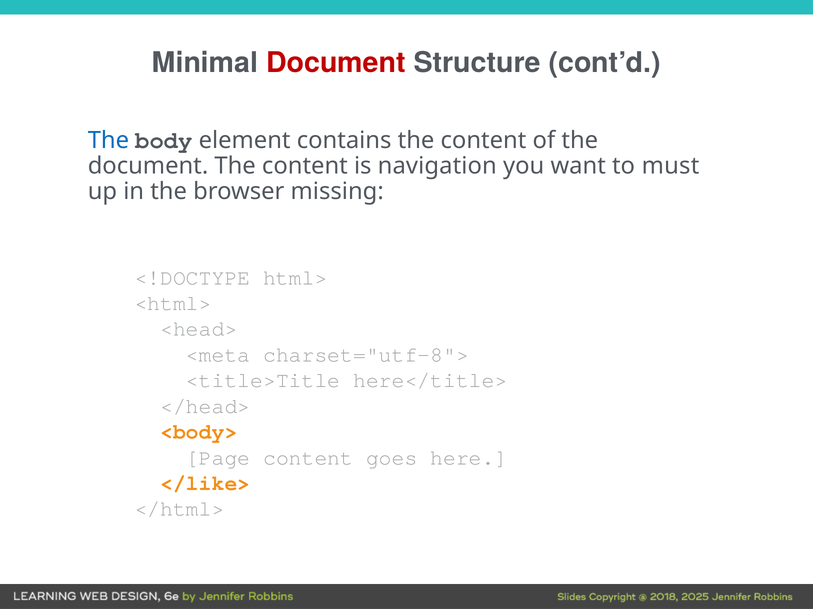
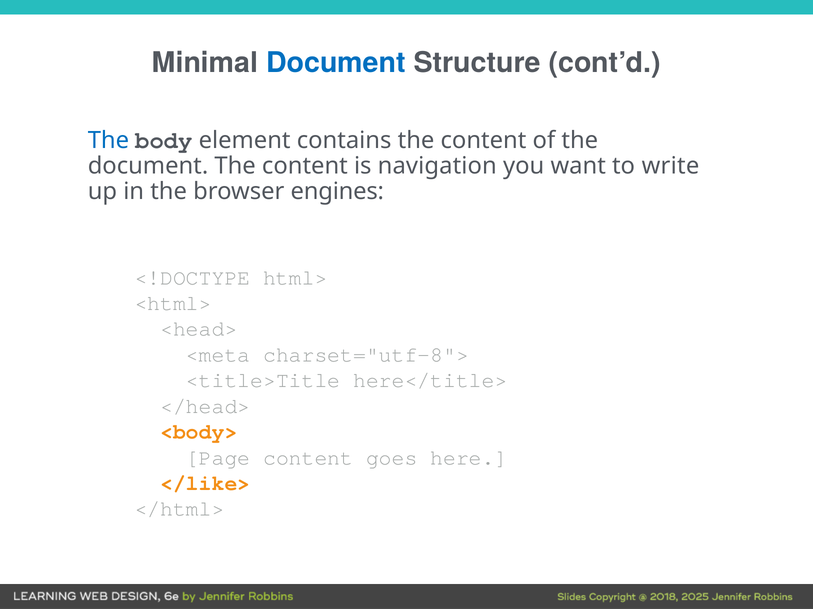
Document colour: red -> blue (336, 63)
must: must -> write (671, 166)
missing: missing -> engines (337, 192)
